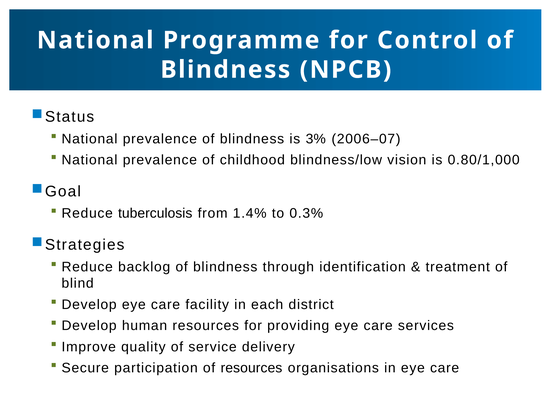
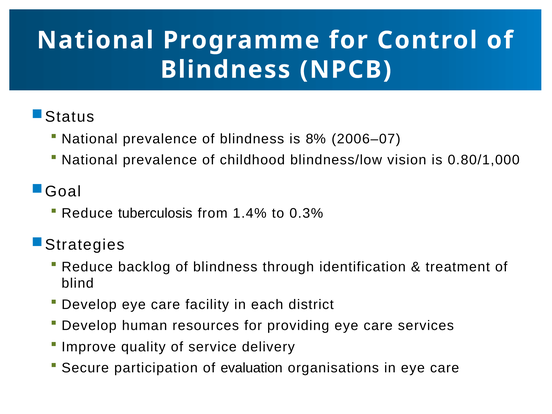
3%: 3% -> 8% (316, 139)
of resources: resources -> evaluation (252, 368)
